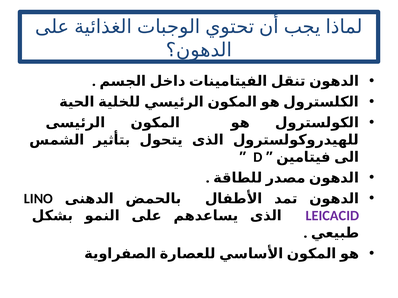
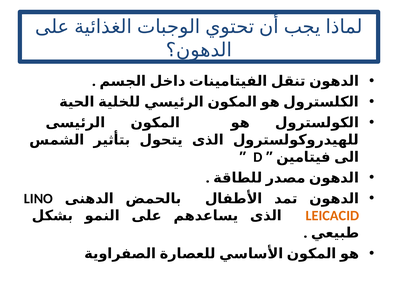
LEICACID colour: purple -> orange (332, 216)
